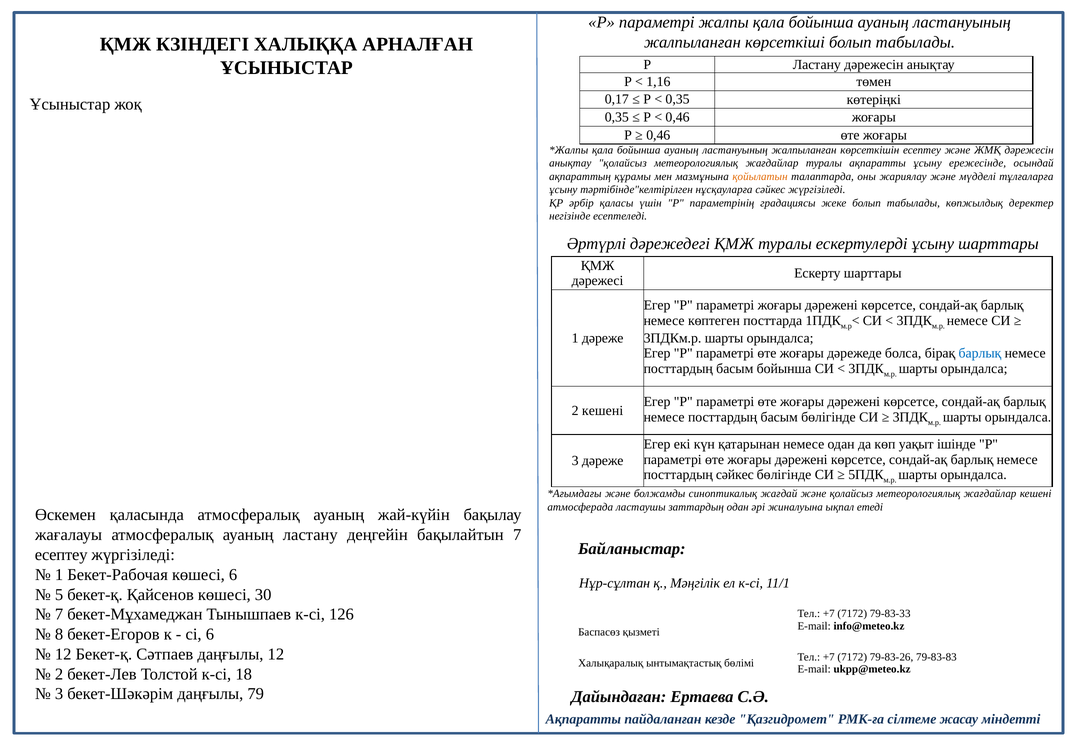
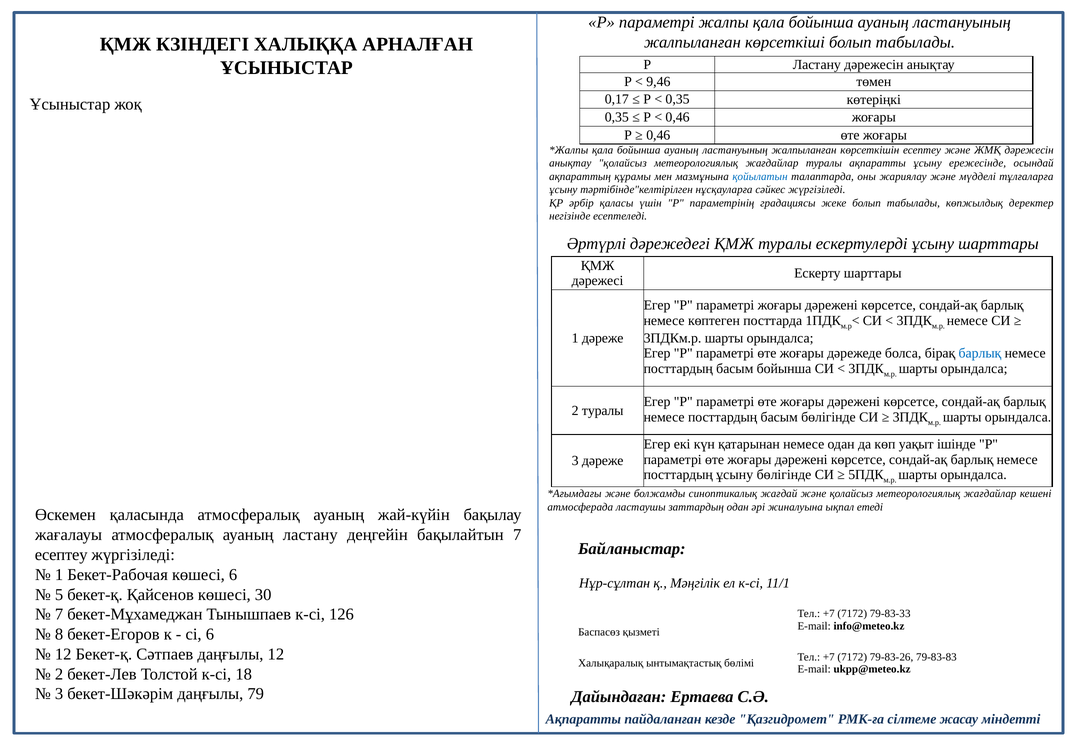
1,16: 1,16 -> 9,46 (658, 82)
қойылатын colour: orange -> blue (760, 176)
2 кешені: кешені -> туралы (603, 410)
посттардың сәйкес: сәйкес -> ұсыну (735, 475)
